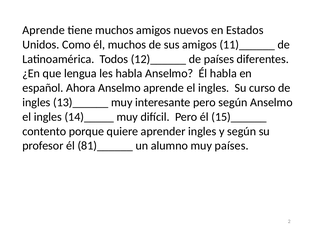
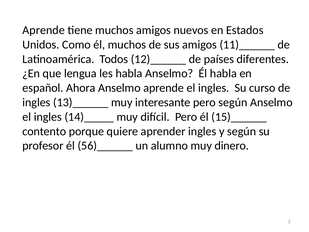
81)______: 81)______ -> 56)______ (105, 146)
muy países: países -> dinero (232, 146)
